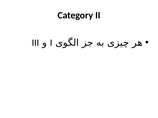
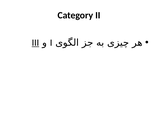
III underline: none -> present (35, 43)
